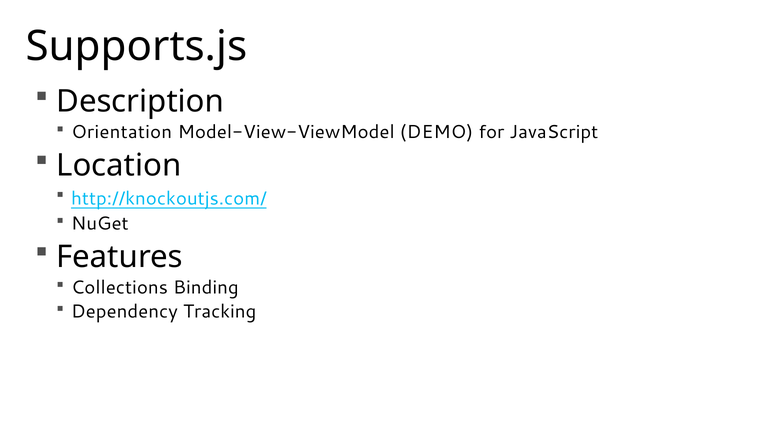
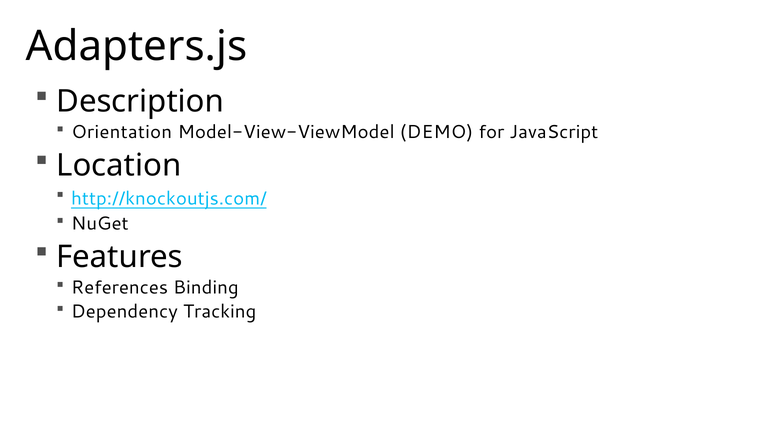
Supports.js: Supports.js -> Adapters.js (137, 46)
Collections: Collections -> References (120, 288)
